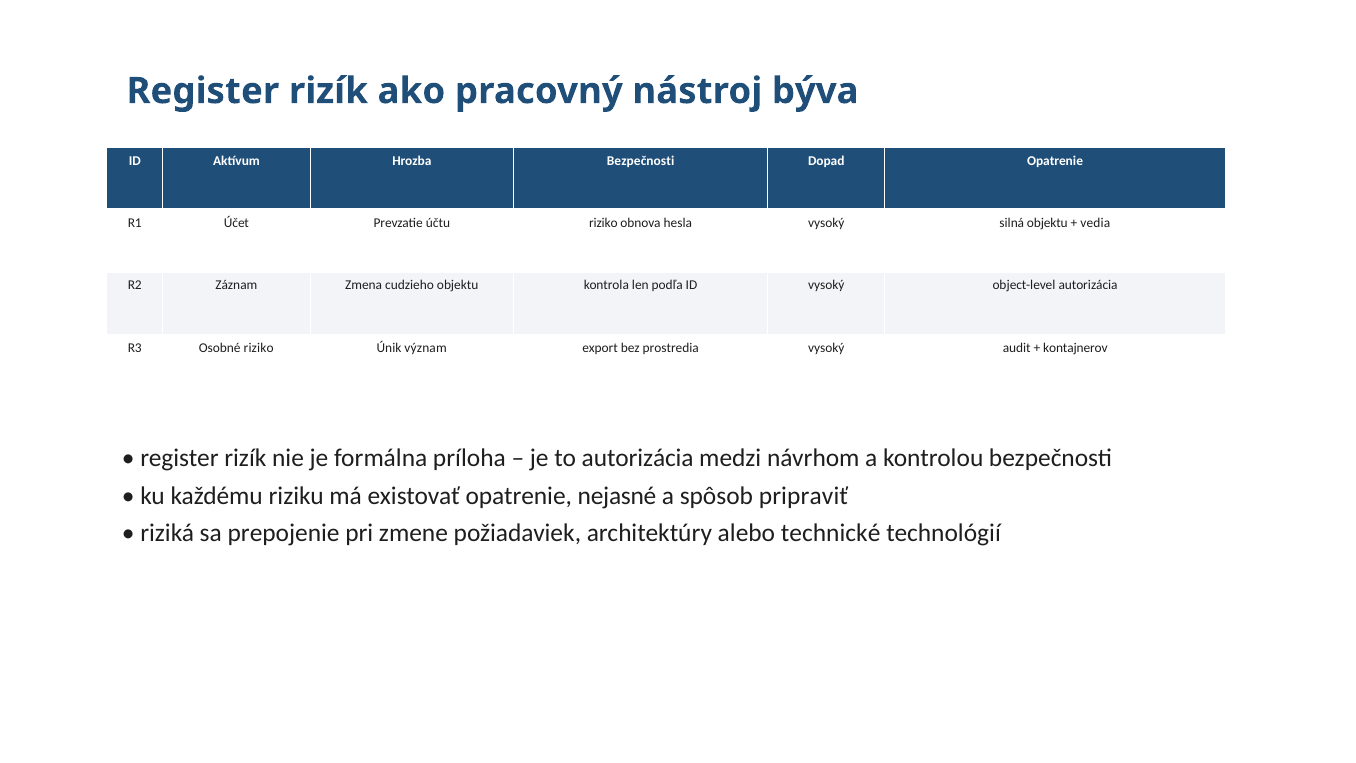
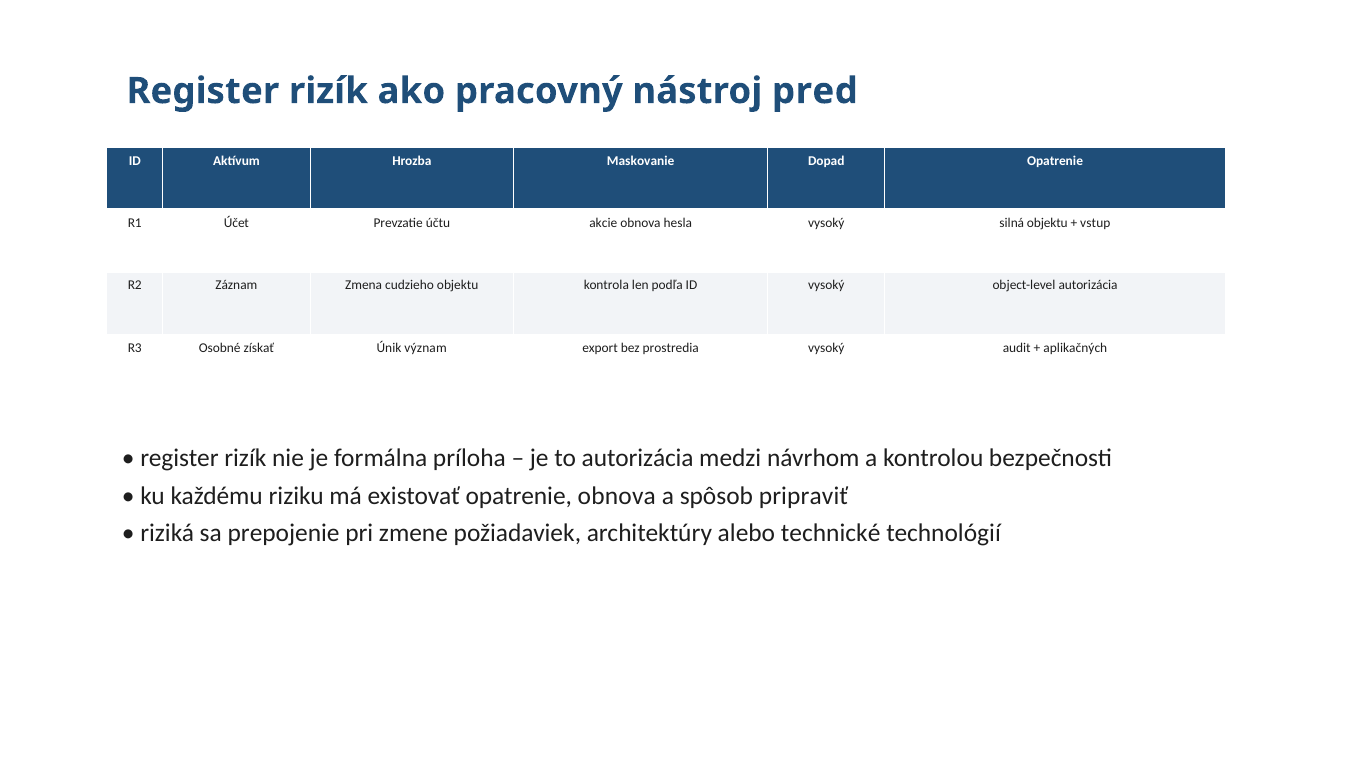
býva: býva -> pred (815, 91)
Hrozba Bezpečnosti: Bezpečnosti -> Maskovanie (641, 161)
účtu riziko: riziko -> akcie (603, 223)
vedia: vedia -> vstup (1095, 223)
Osobné riziko: riziko -> získať (259, 348)
kontajnerov: kontajnerov -> aplikačných (1075, 348)
opatrenie nejasné: nejasné -> obnova (617, 496)
